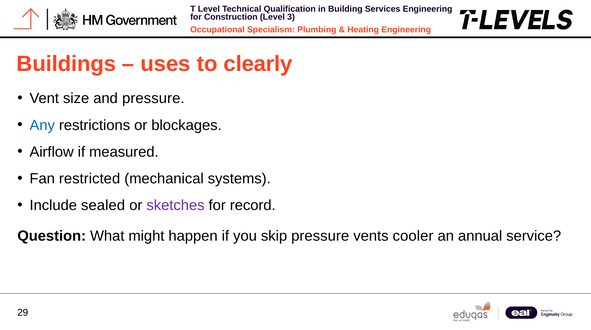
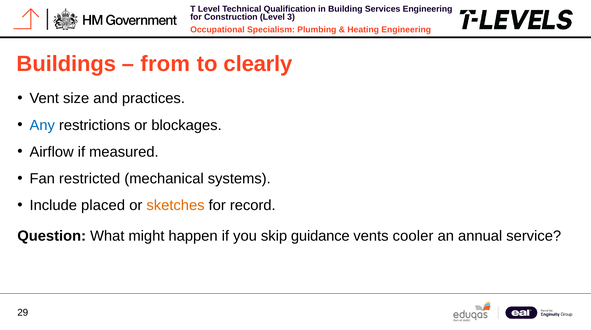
uses: uses -> from (165, 64)
and pressure: pressure -> practices (153, 99)
sealed: sealed -> placed (103, 206)
sketches colour: purple -> orange (176, 206)
skip pressure: pressure -> guidance (320, 236)
